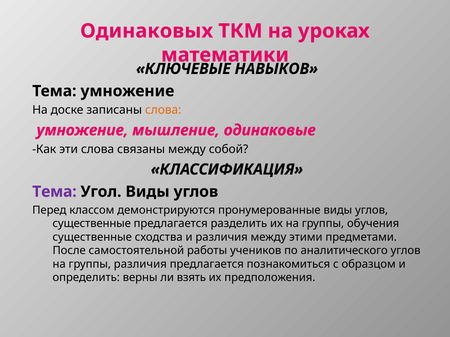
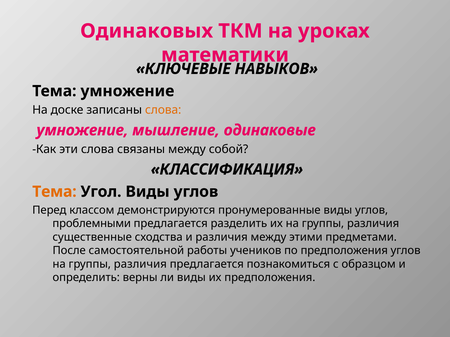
Тема colour: purple -> orange (54, 192)
существенные: существенные -> проблемными (92, 224)
их на группы обучения: обучения -> различия (373, 224)
по аналитического: аналитического -> предположения (344, 251)
ли взять: взять -> виды (191, 278)
